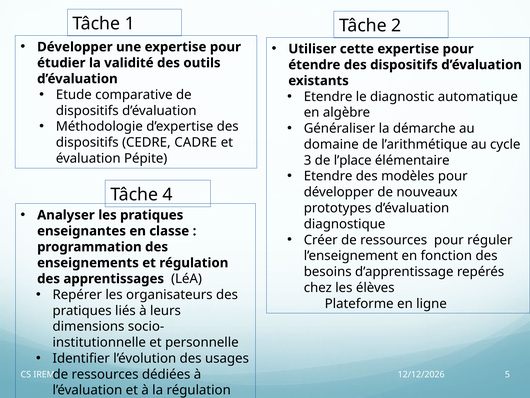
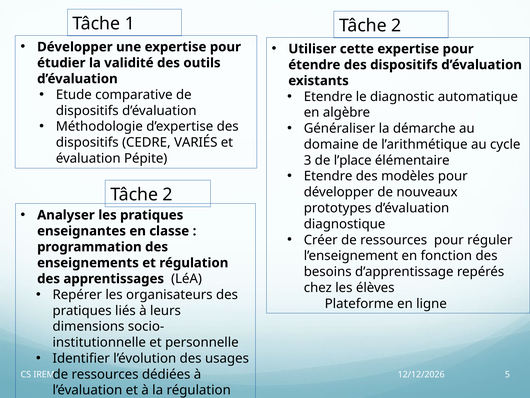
CADRE: CADRE -> VARIÉS (196, 142)
4: 4 -> 2 (168, 195)
